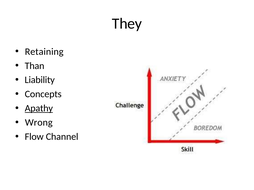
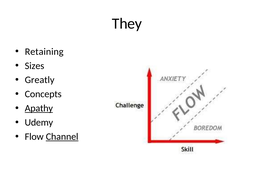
Than: Than -> Sizes (35, 66)
Liability: Liability -> Greatly (40, 80)
Wrong: Wrong -> Udemy (39, 123)
Channel underline: none -> present (62, 137)
